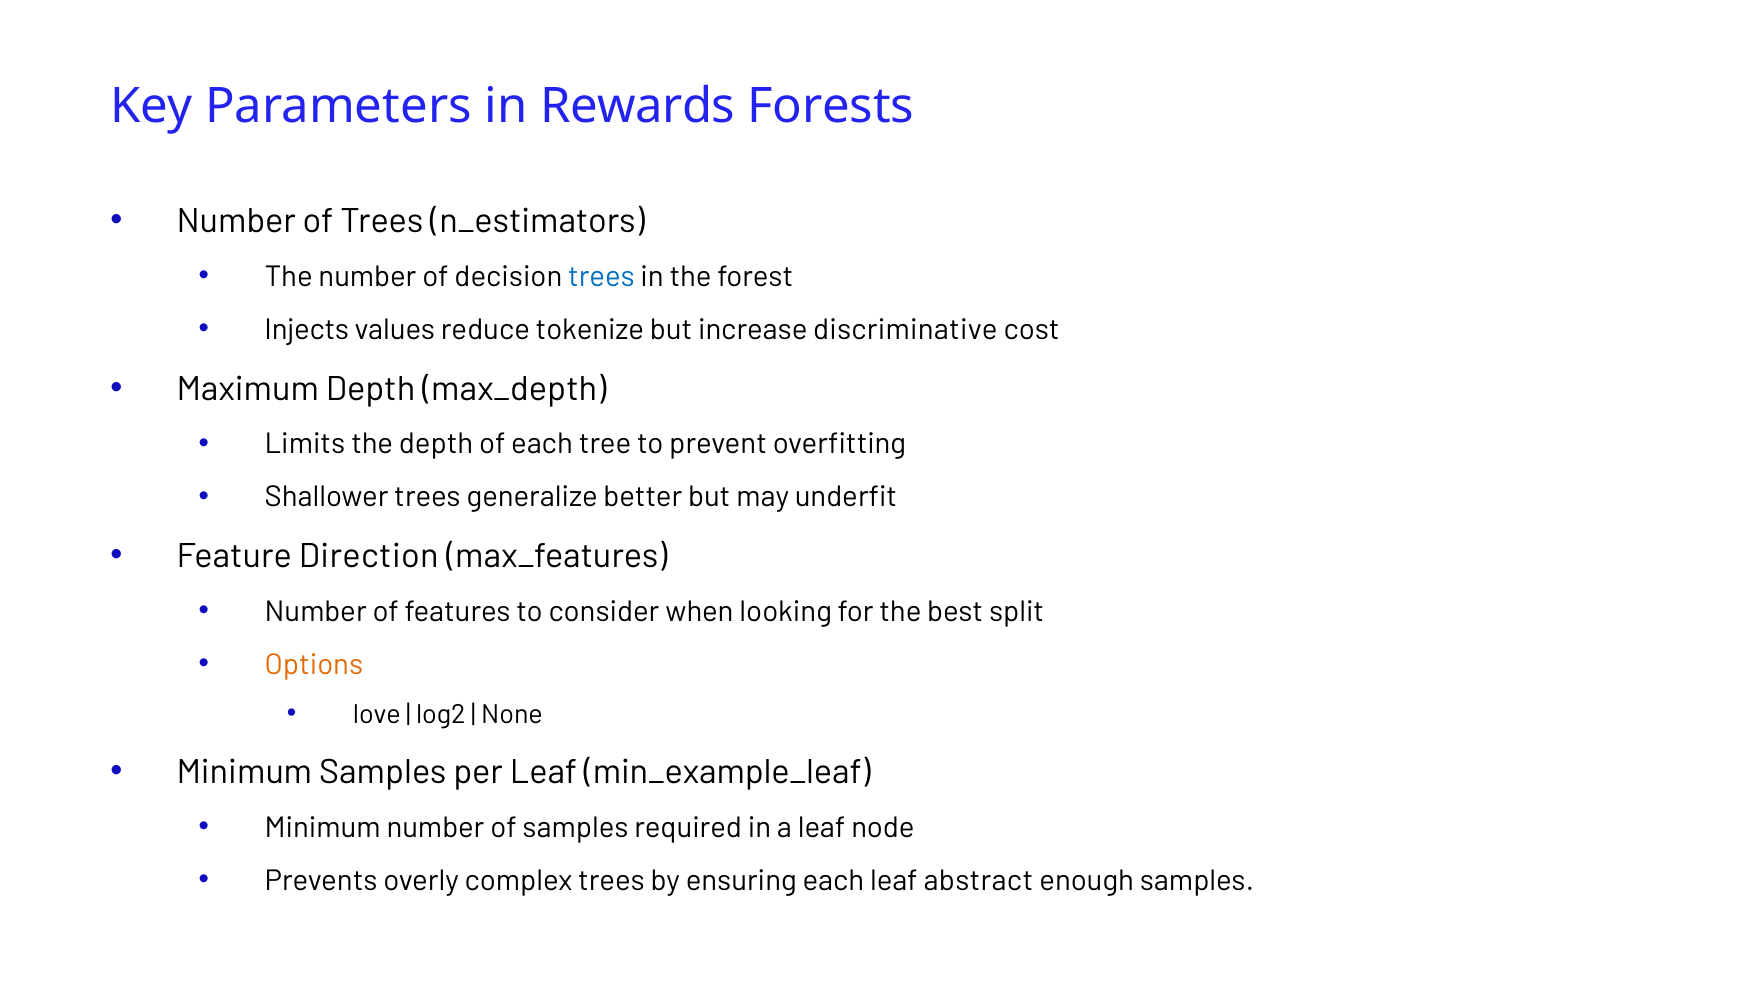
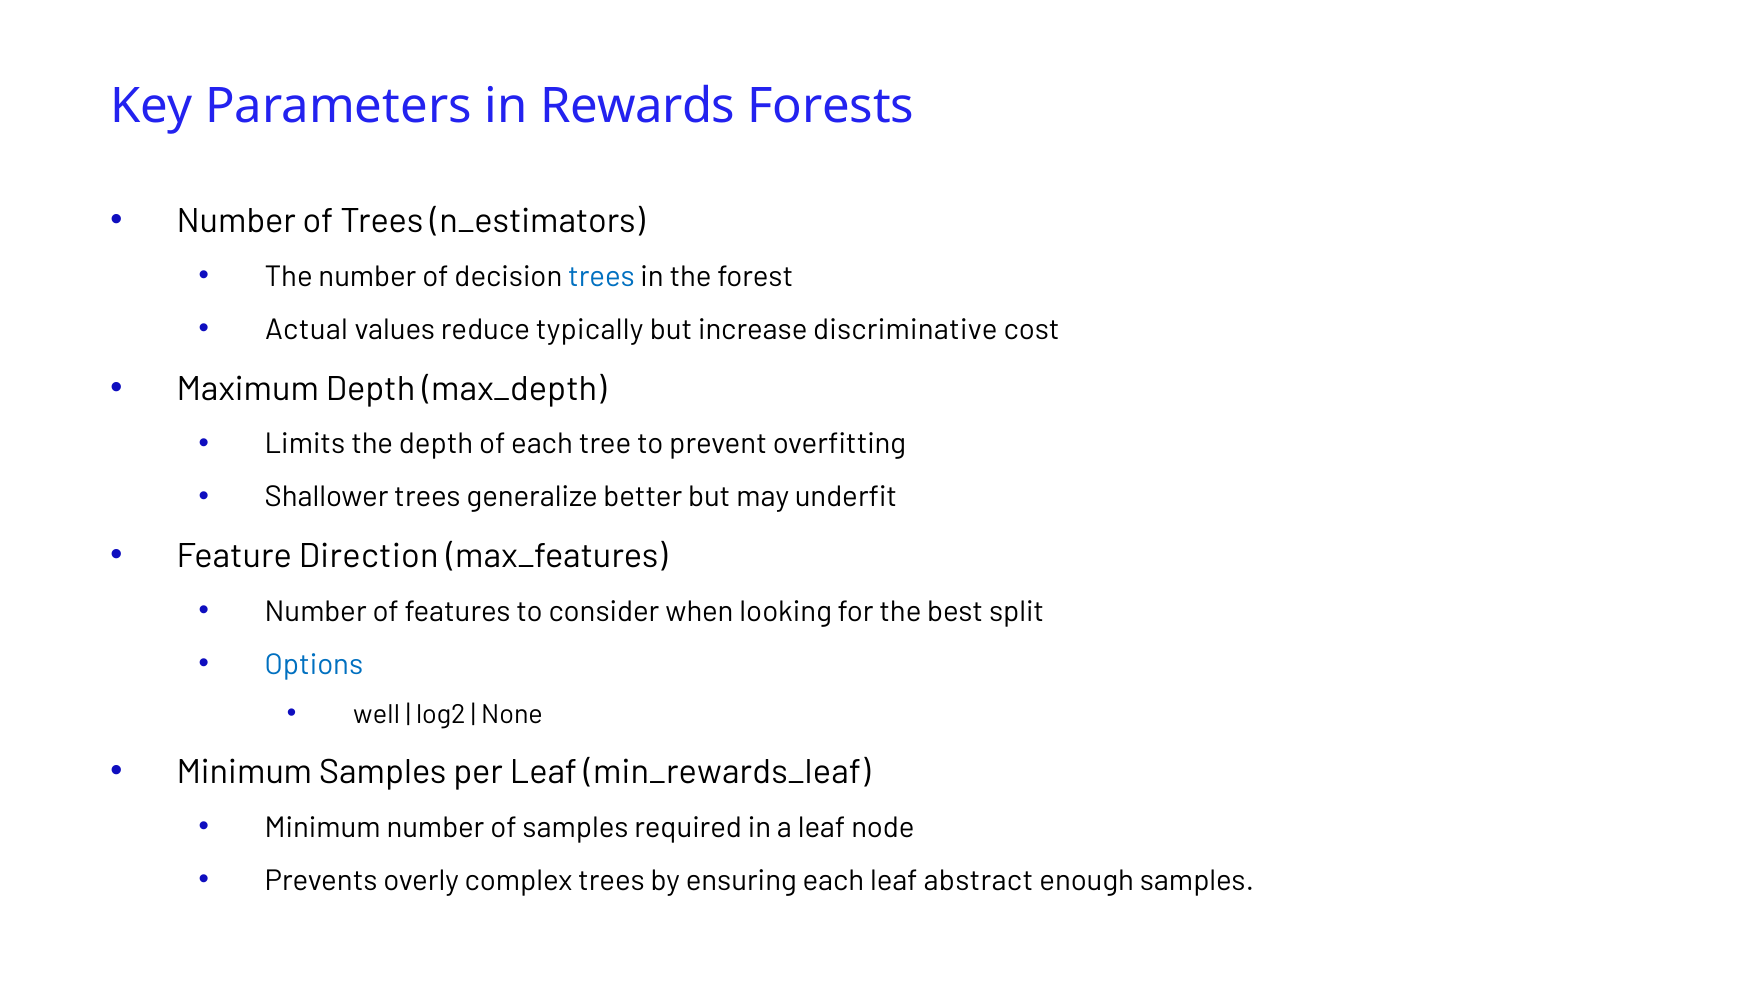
Injects: Injects -> Actual (307, 330)
tokenize: tokenize -> typically (590, 330)
Options colour: orange -> blue (314, 665)
love: love -> well (377, 715)
min_example_leaf: min_example_leaf -> min_rewards_leaf (727, 773)
